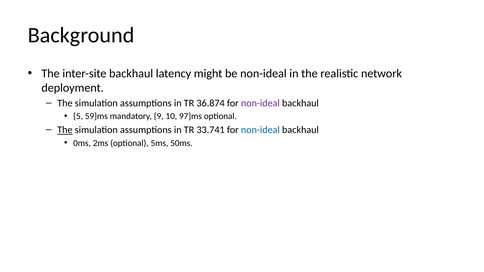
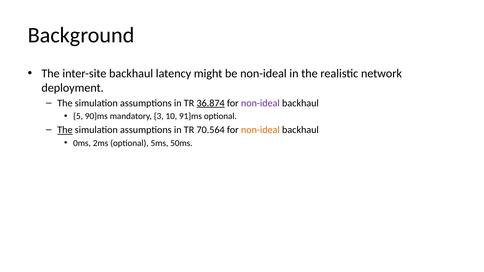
36.874 underline: none -> present (211, 103)
59}ms: 59}ms -> 90}ms (96, 116)
9: 9 -> 3 (159, 116)
97}ms: 97}ms -> 91}ms (191, 116)
33.741: 33.741 -> 70.564 (211, 130)
non-ideal colour: blue -> orange (260, 130)
